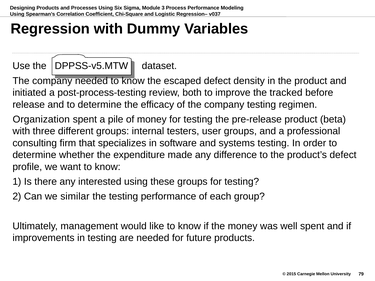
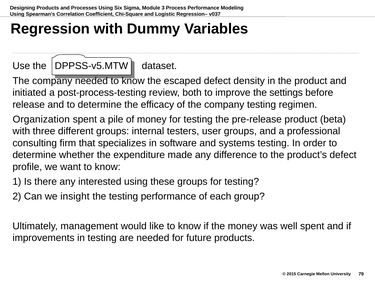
tracked: tracked -> settings (286, 93)
similar: similar -> insight (75, 197)
